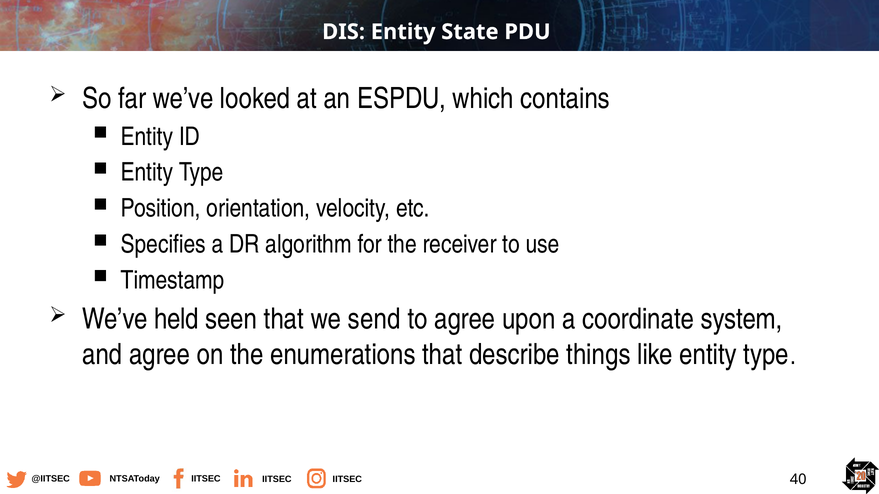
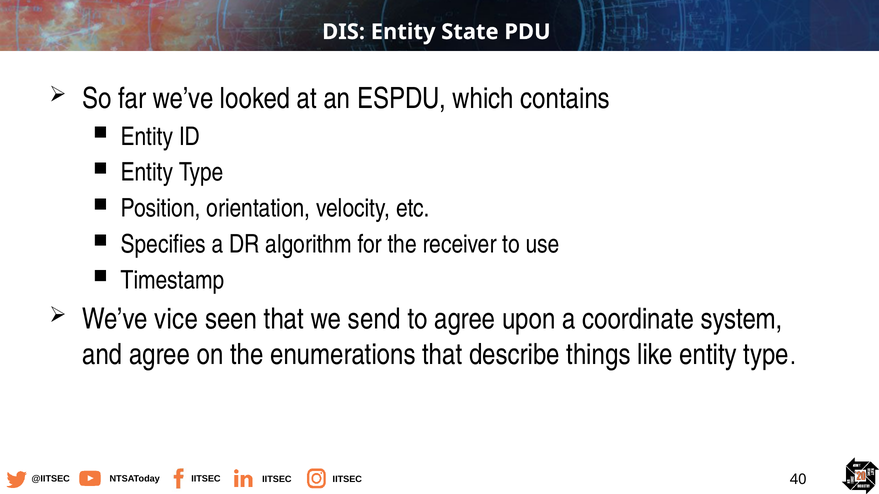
held: held -> vice (176, 320)
